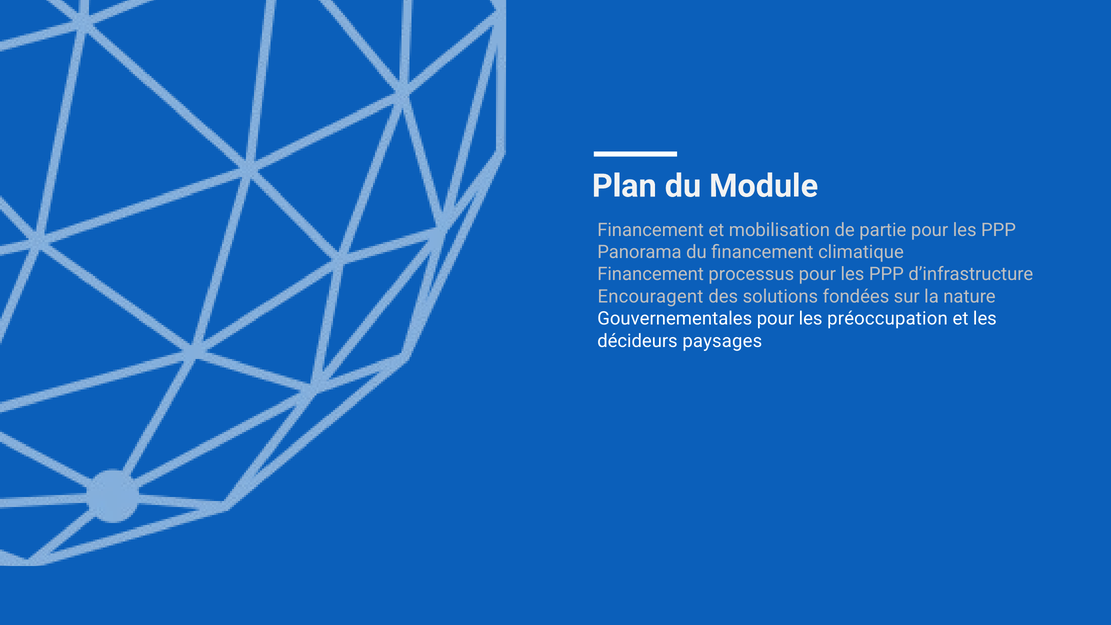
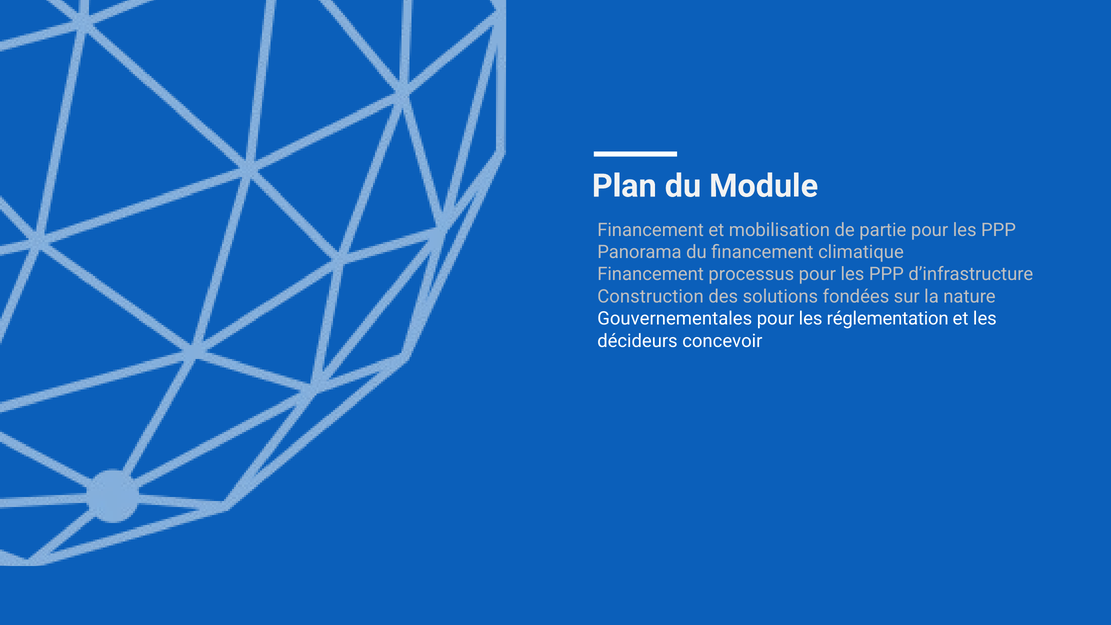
Encouragent: Encouragent -> Construction (651, 297)
préoccupation: préoccupation -> réglementation (888, 319)
paysages: paysages -> concevoir (722, 341)
